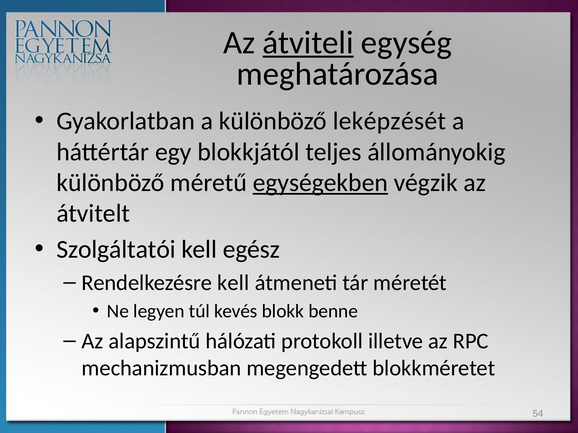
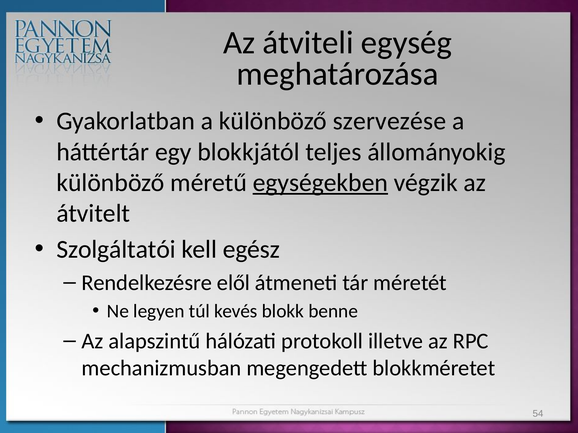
átviteli underline: present -> none (308, 43)
leképzését: leképzését -> szervezése (389, 121)
Rendelkezésre kell: kell -> elől (233, 283)
